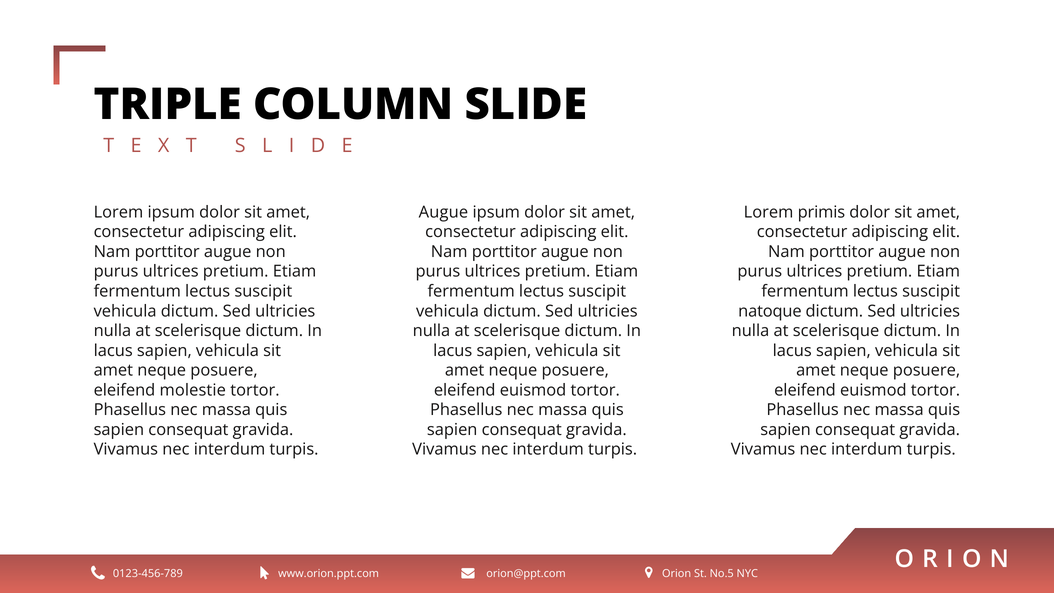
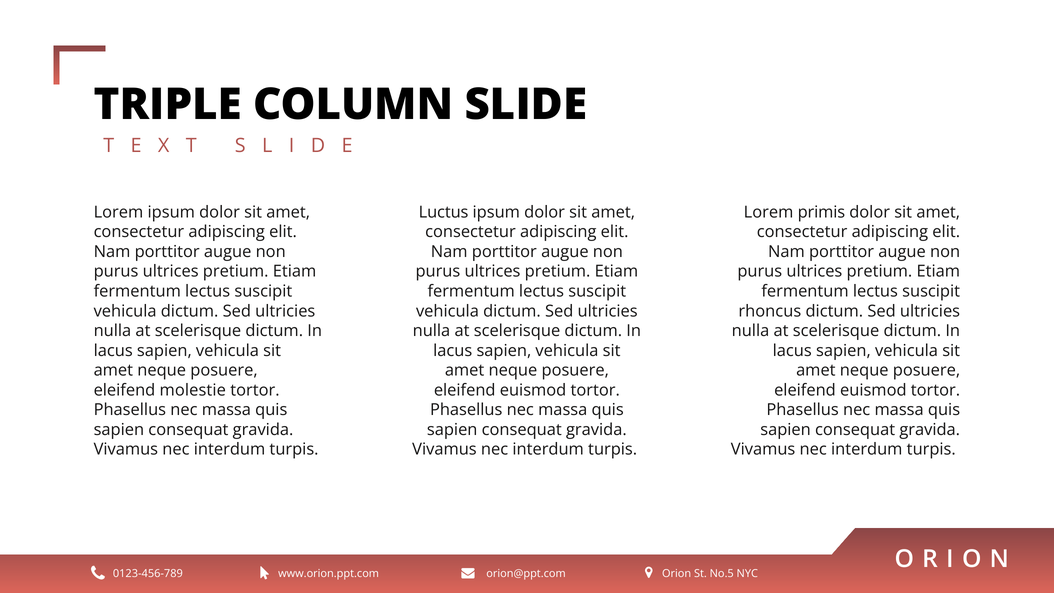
Augue: Augue -> Luctus (444, 212)
natoque: natoque -> rhoncus (770, 311)
